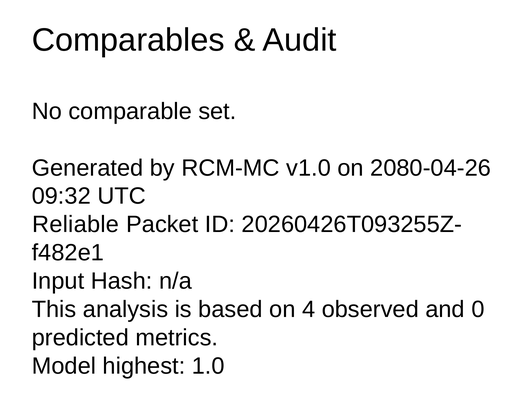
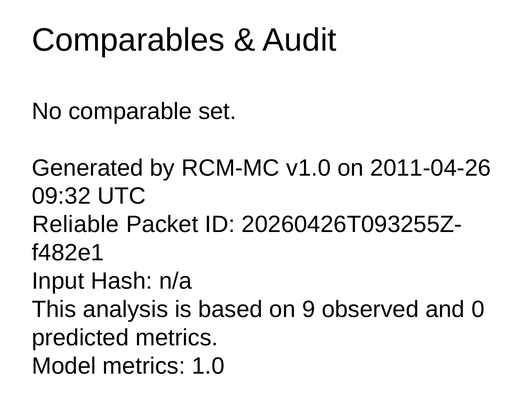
2080-04-26: 2080-04-26 -> 2011-04-26 (431, 168)
4: 4 -> 9 (309, 310)
Model highest: highest -> metrics (144, 366)
